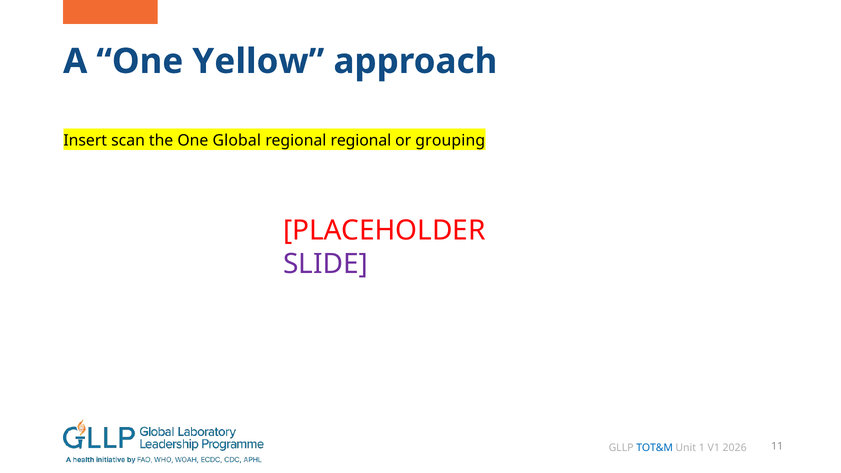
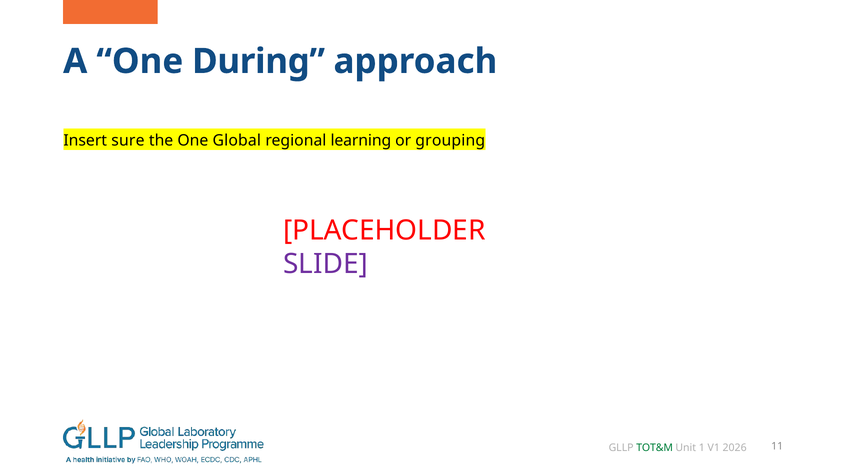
Yellow: Yellow -> During (259, 61)
scan: scan -> sure (128, 140)
regional regional: regional -> learning (361, 140)
TOT&M colour: blue -> green (655, 448)
